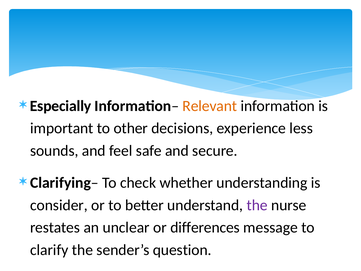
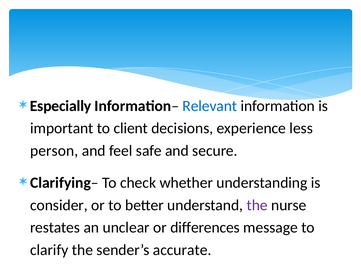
Relevant colour: orange -> blue (210, 106)
other: other -> client (131, 128)
sounds: sounds -> person (54, 151)
question: question -> accurate (182, 250)
